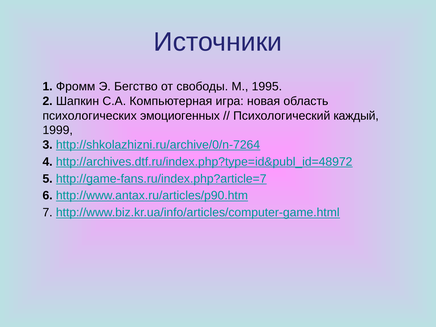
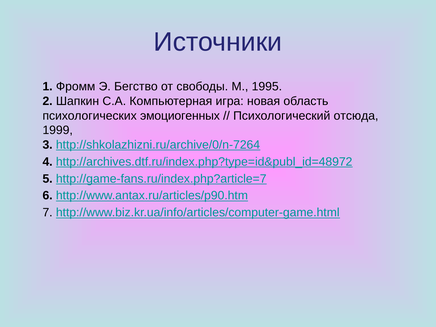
каждый: каждый -> отсюда (356, 116)
